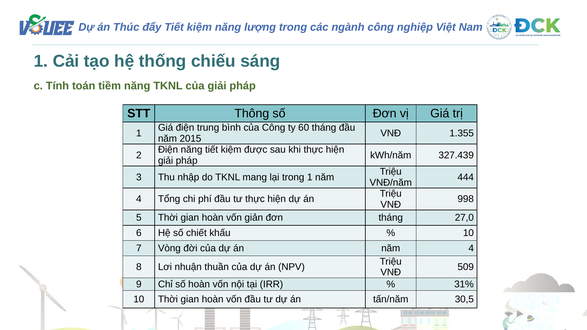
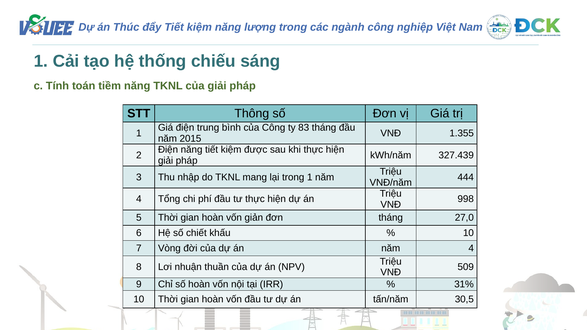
60: 60 -> 83 (304, 128)
